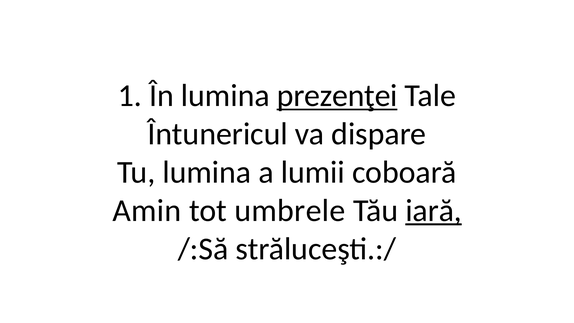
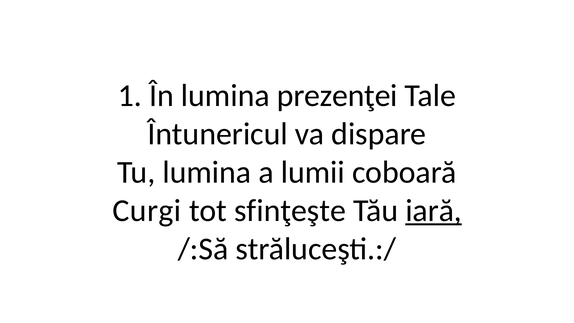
prezenţei underline: present -> none (337, 96)
Amin: Amin -> Curgi (147, 211)
umbrele: umbrele -> sfinţeşte (290, 211)
